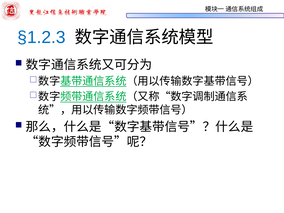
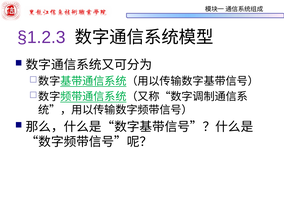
§1.2.3 colour: blue -> purple (41, 37)
